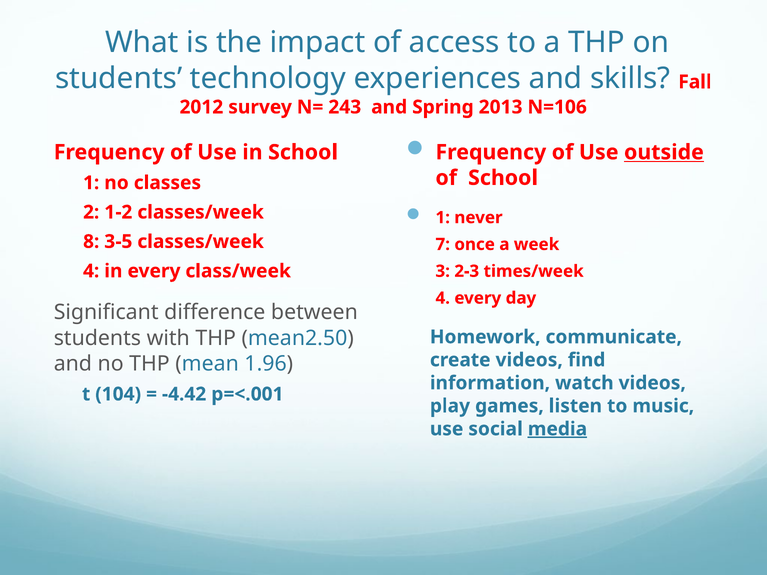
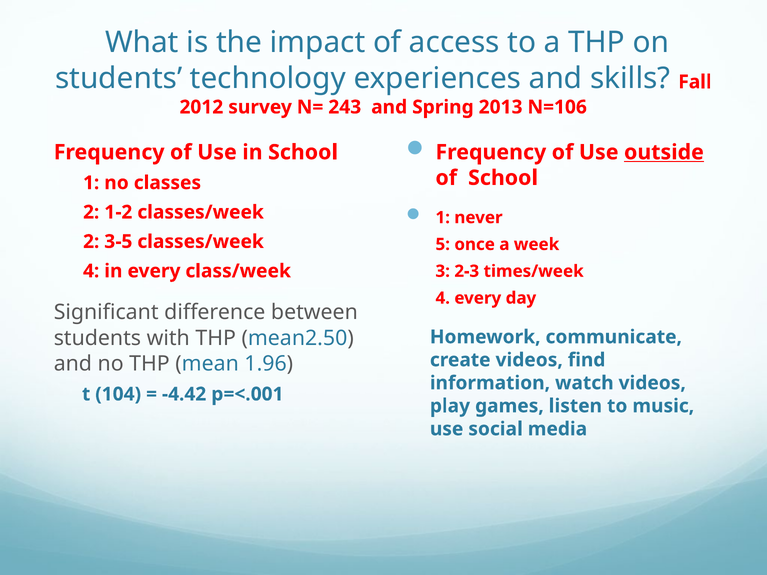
8: 8 -> 2 (91, 242)
7: 7 -> 5 (443, 245)
media underline: present -> none (557, 429)
